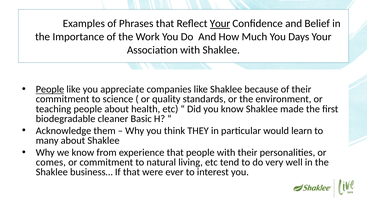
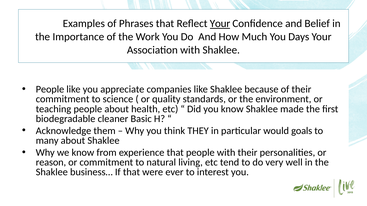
People underline: present -> none (50, 90)
learn: learn -> goals (302, 131)
comes: comes -> reason (51, 163)
